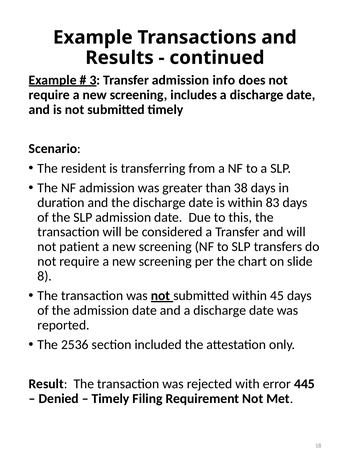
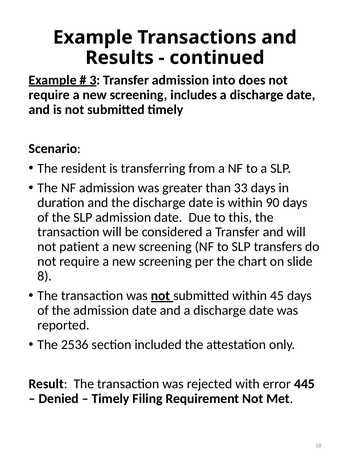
info: info -> into (224, 80)
38: 38 -> 33 (241, 188)
83: 83 -> 90 (273, 202)
